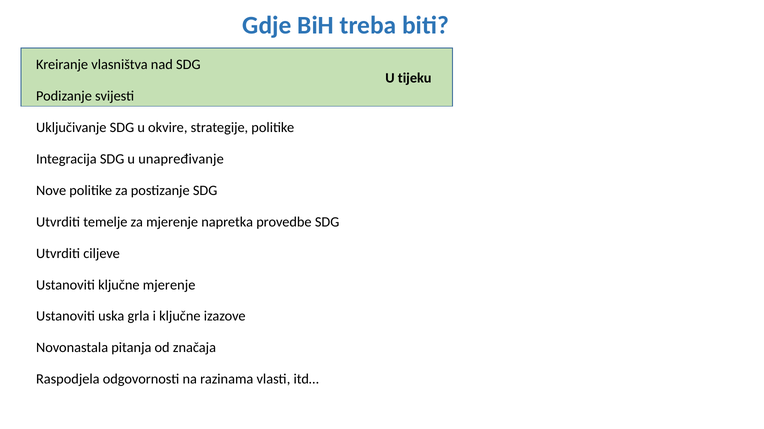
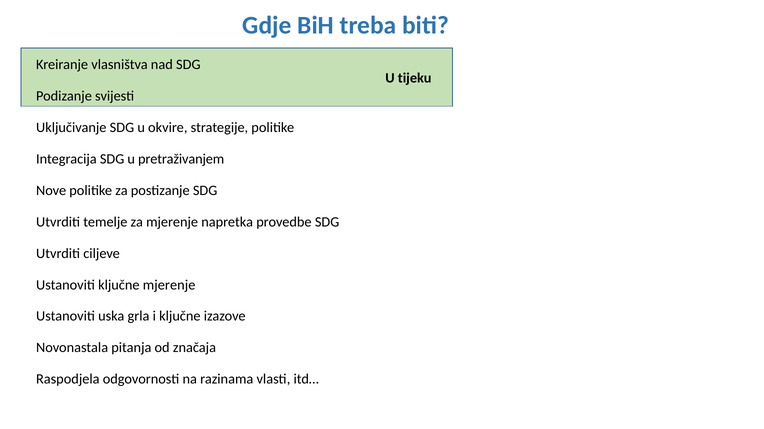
unapređivanje: unapređivanje -> pretraživanjem (181, 159)
